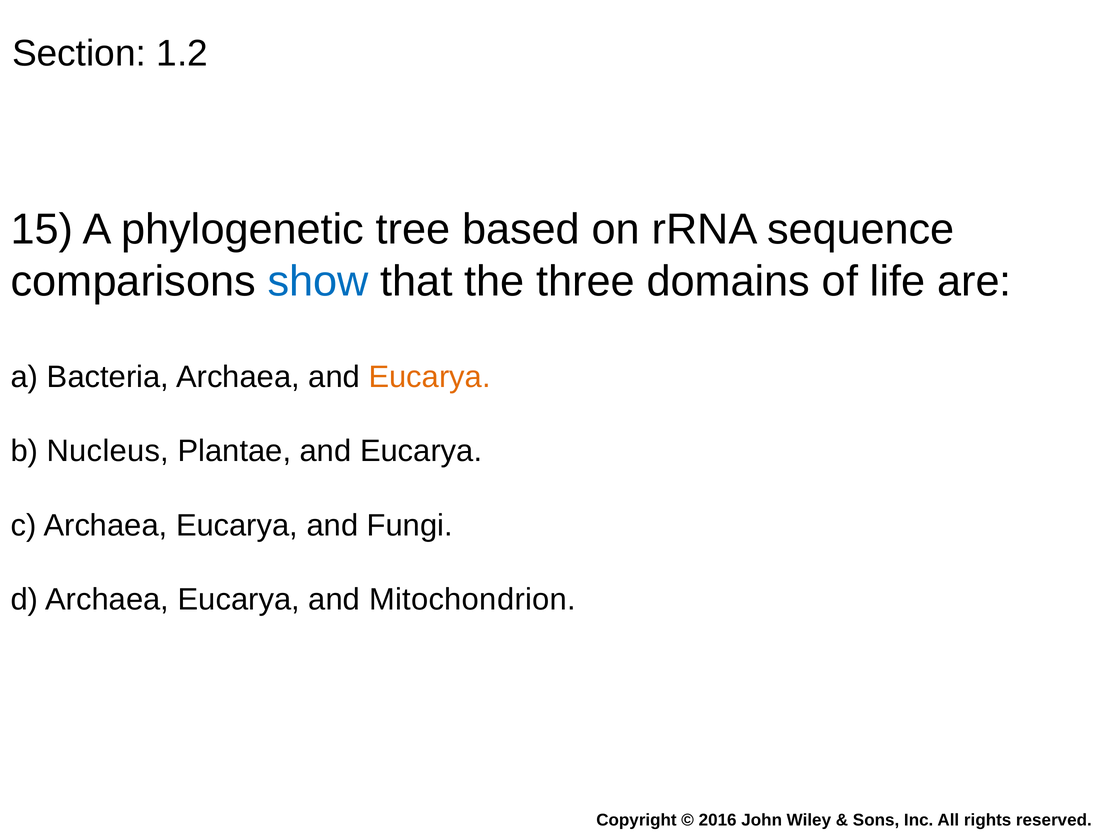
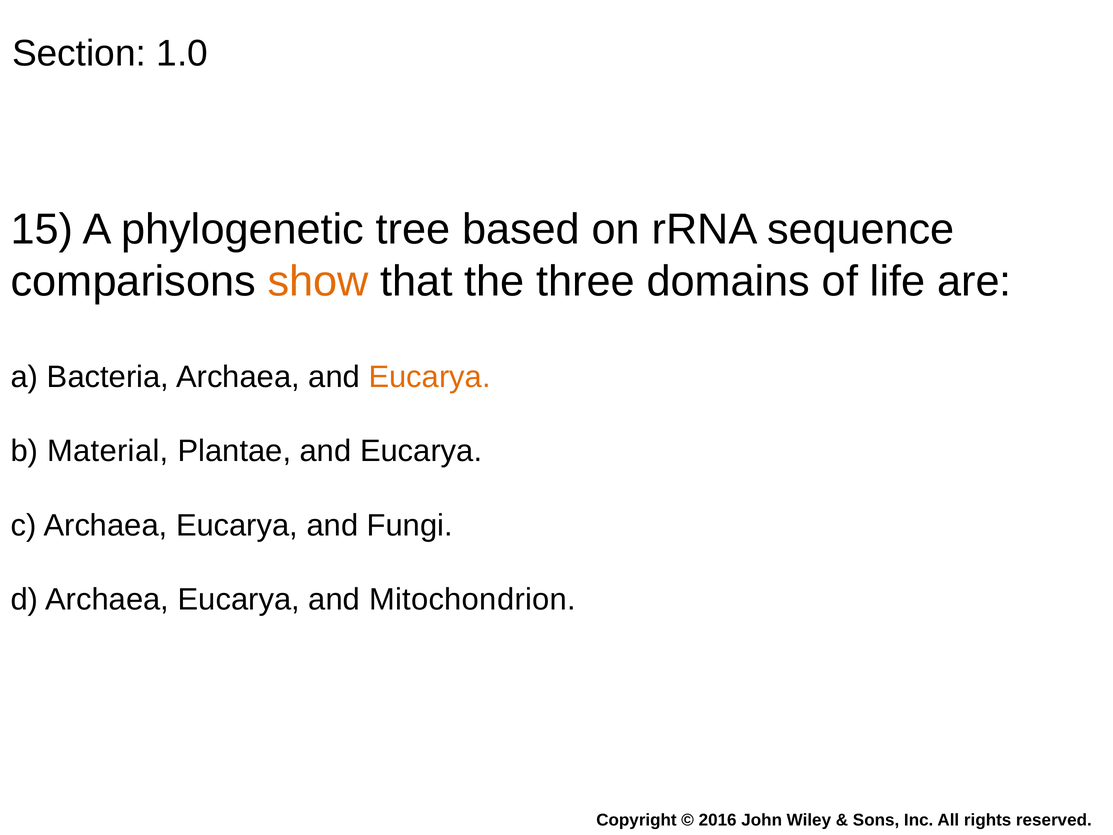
1.2: 1.2 -> 1.0 (182, 53)
show colour: blue -> orange (318, 281)
Nucleus: Nucleus -> Material (108, 451)
